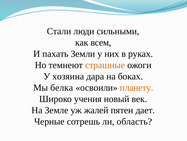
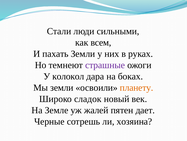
страшные colour: orange -> purple (105, 65)
хозяина: хозяина -> колокол (68, 76)
Мы белка: белка -> земли (62, 87)
учения: учения -> сладок (88, 98)
область: область -> хозяина (134, 121)
